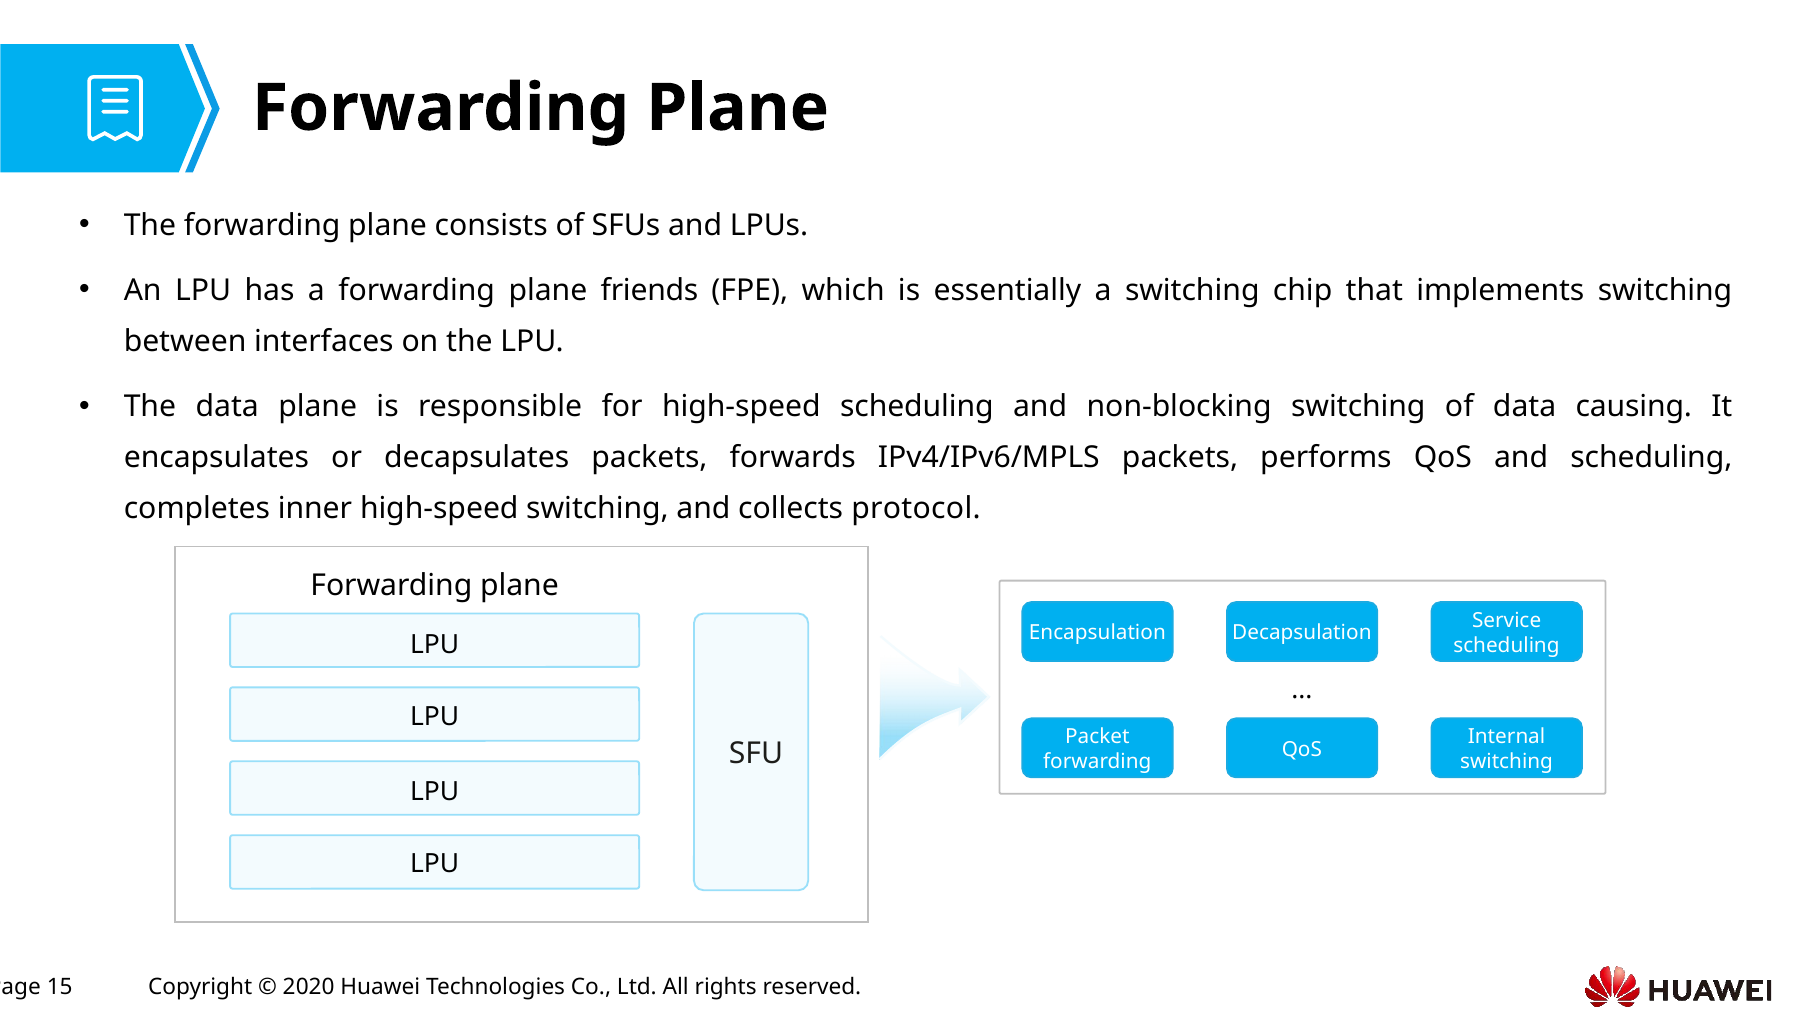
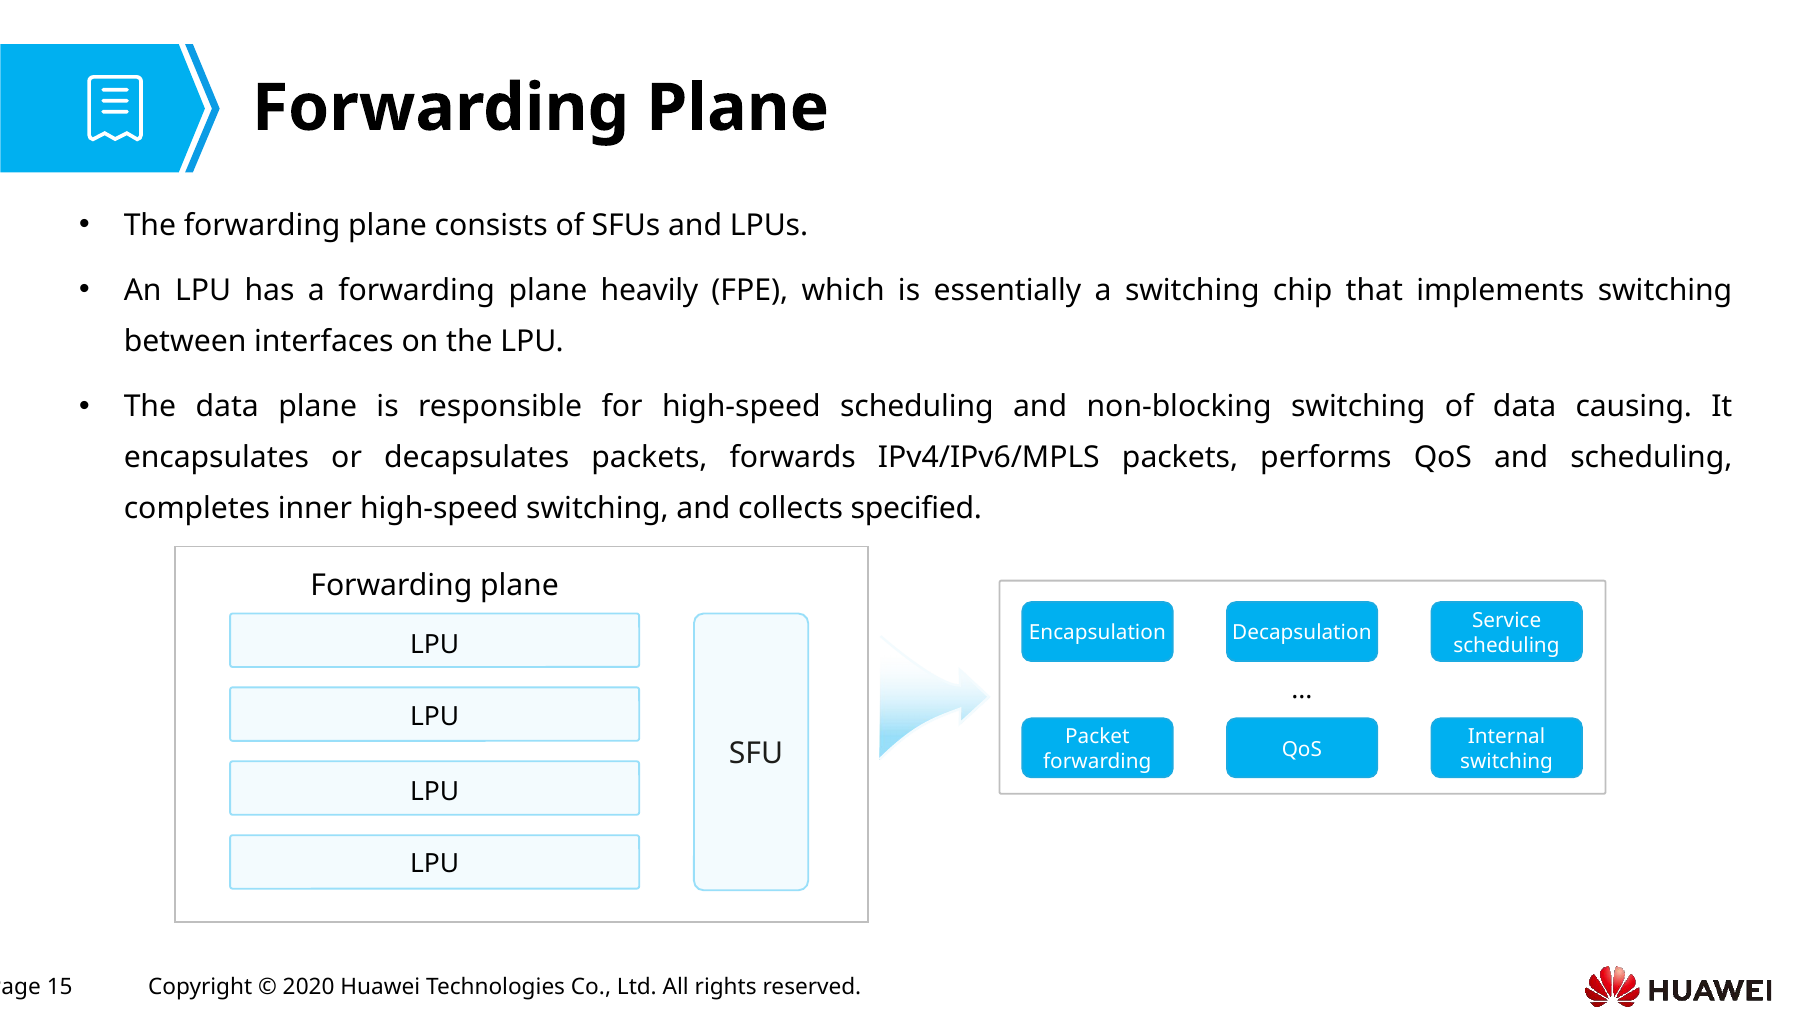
friends: friends -> heavily (649, 291)
protocol: protocol -> specified (916, 508)
